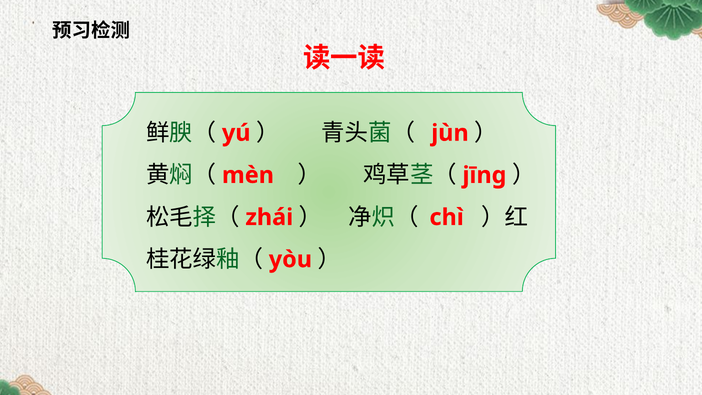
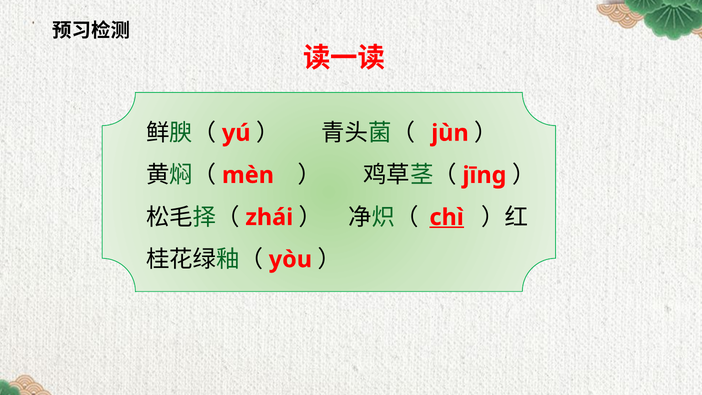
chì underline: none -> present (447, 217)
